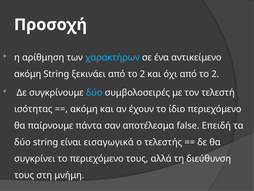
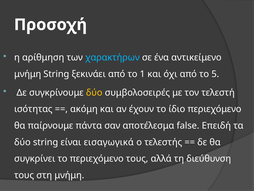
ακόμη: ακόμη -> μνήμη (28, 74)
ξεκινάει από το 2: 2 -> 1 (142, 74)
όχι από το 2: 2 -> 5 (215, 74)
δύο colour: light blue -> yellow (94, 92)
